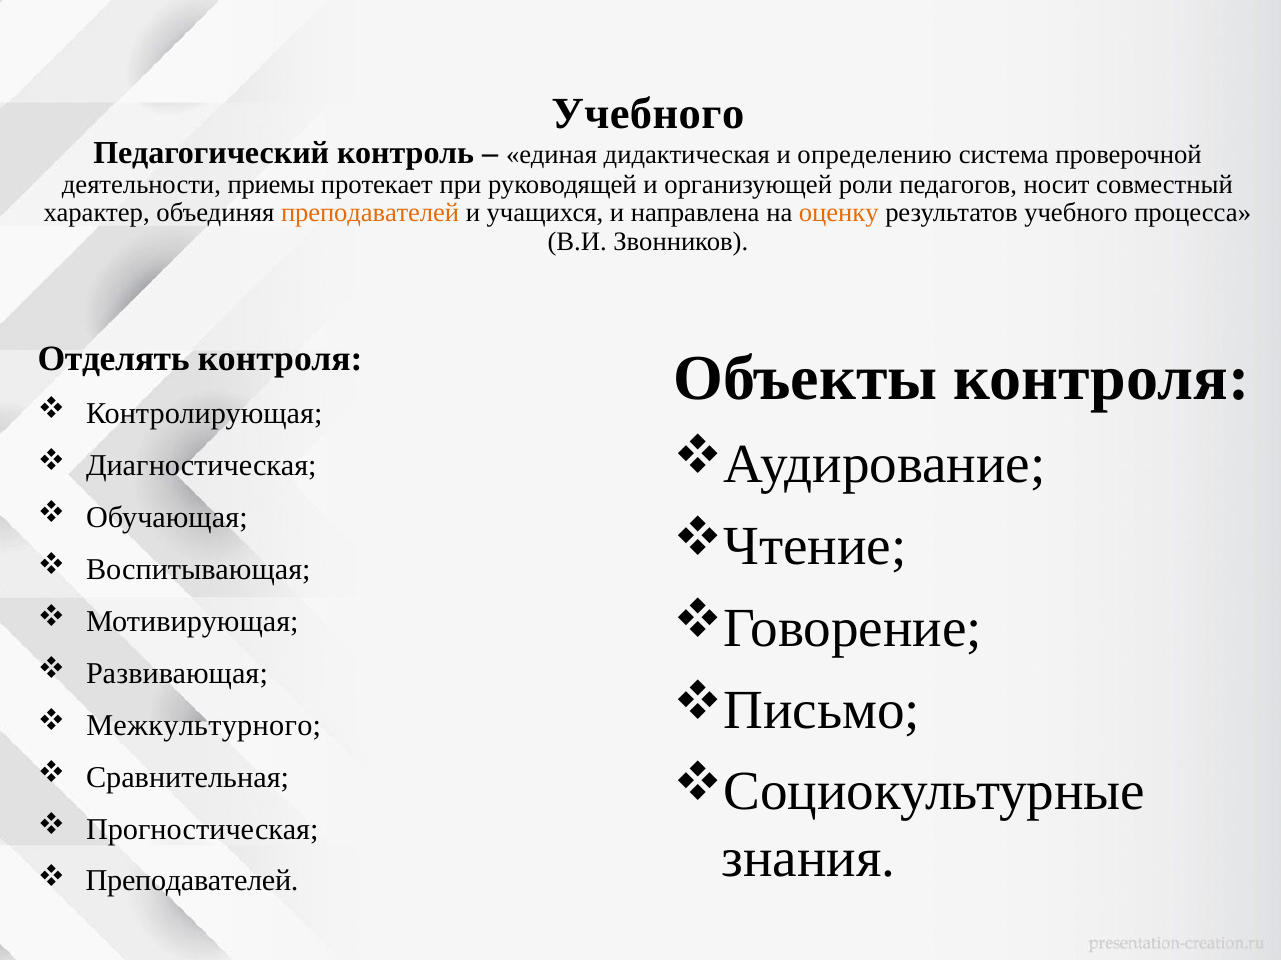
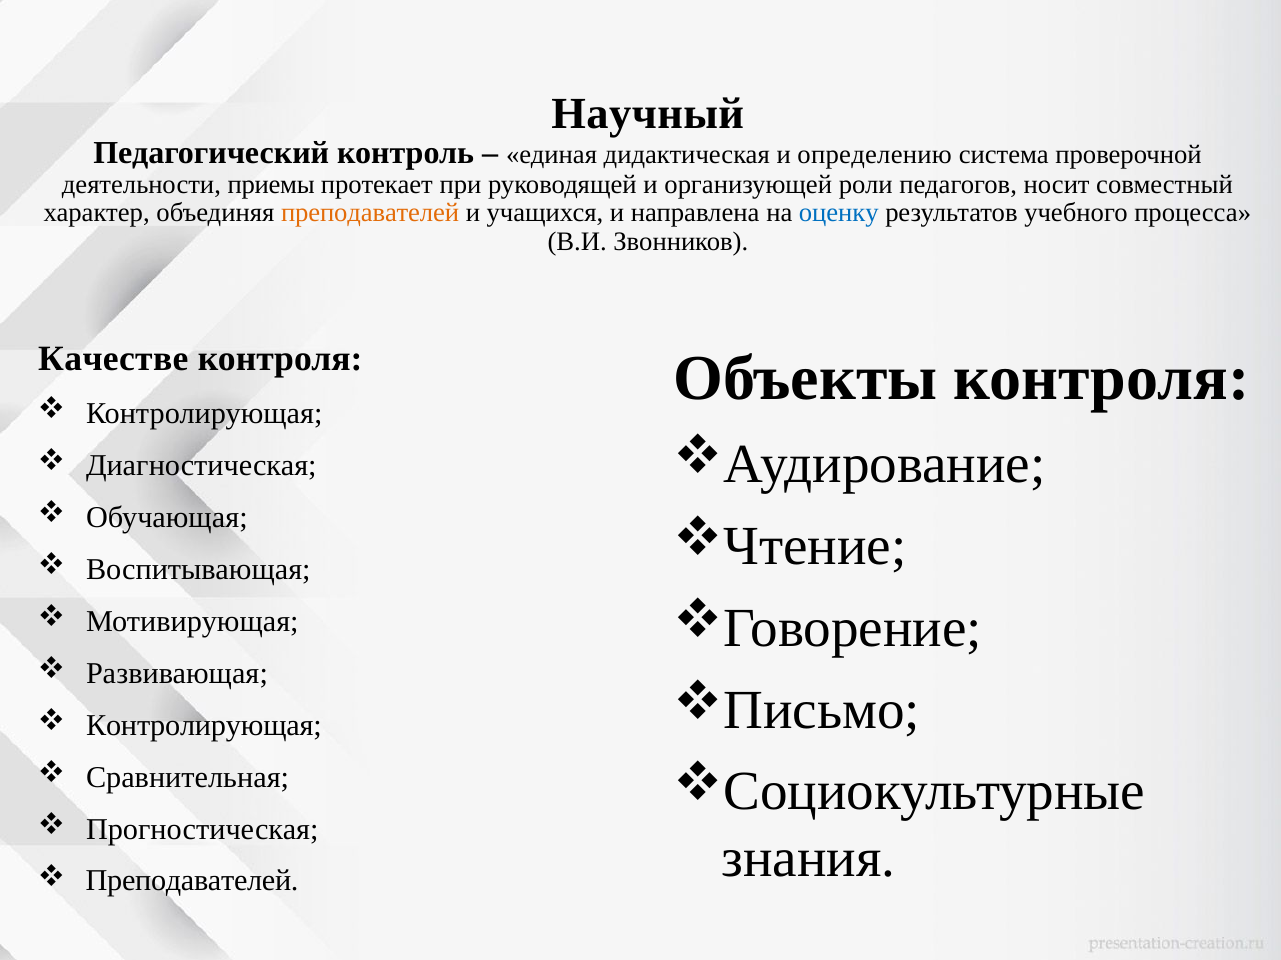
Учебного: Учебного -> Научный (648, 114)
оценку colour: orange -> blue (839, 213)
Отделять: Отделять -> Качестве (113, 359)
Межкультурного: Межкультурного -> Контролирующая (204, 726)
